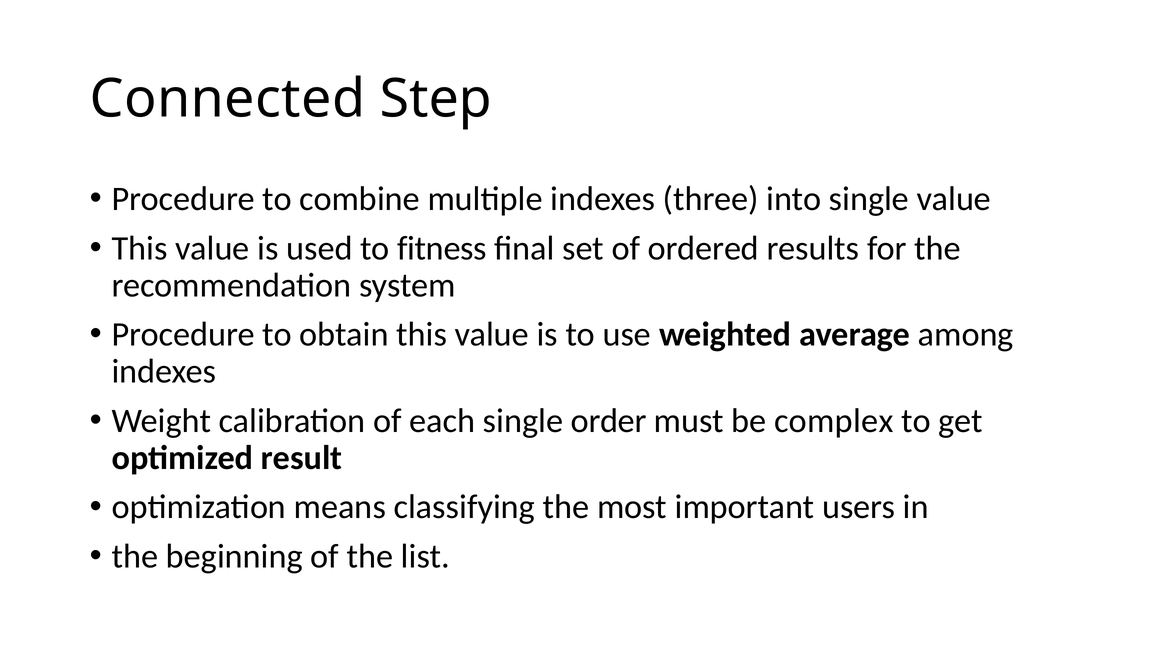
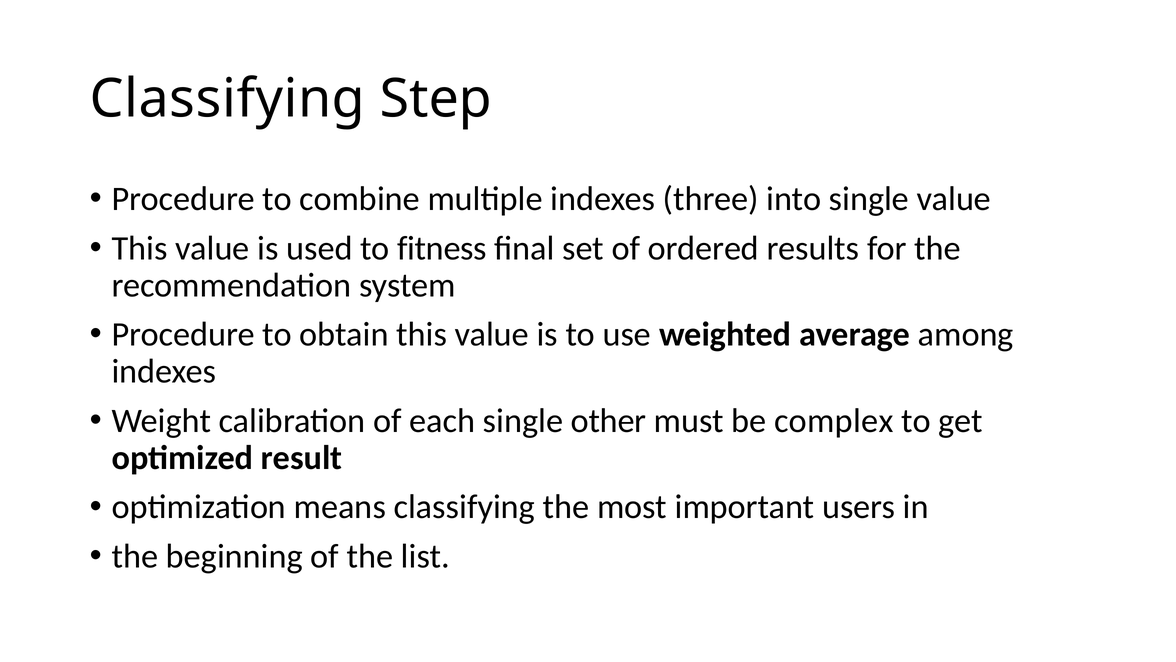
Connected: Connected -> Classifying (227, 99)
order: order -> other (609, 420)
